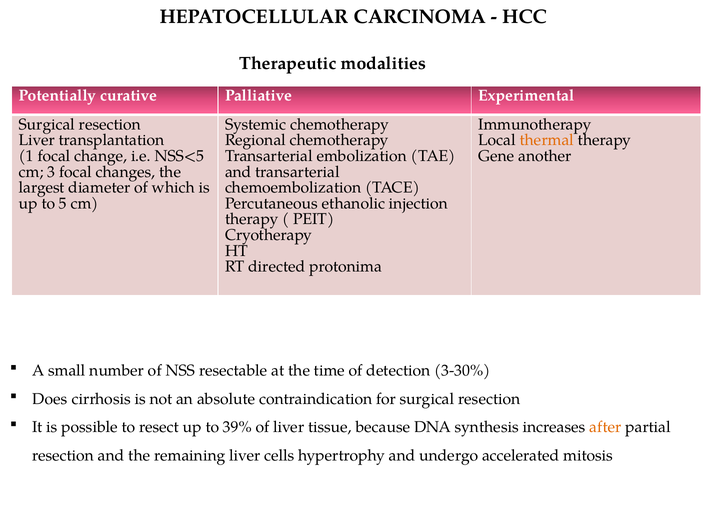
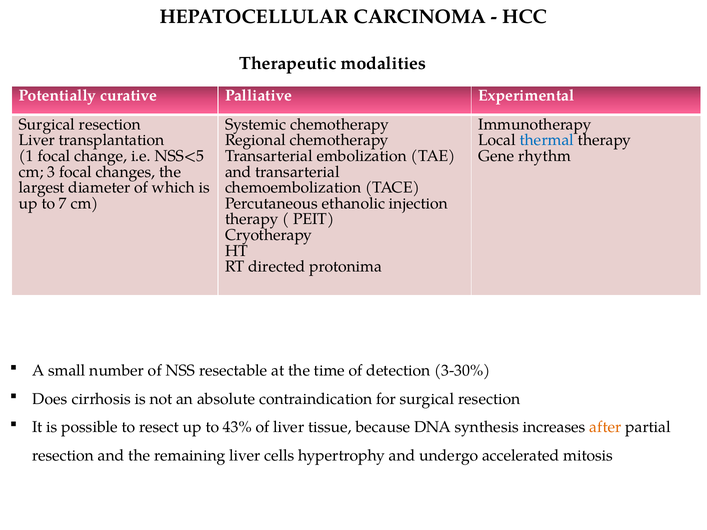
thermal colour: orange -> blue (547, 140)
another: another -> rhythm (545, 156)
5: 5 -> 7 (63, 204)
39%: 39% -> 43% (237, 427)
